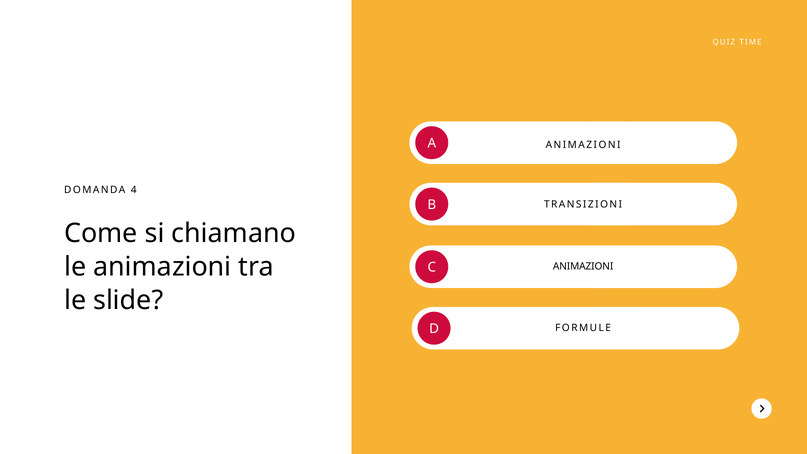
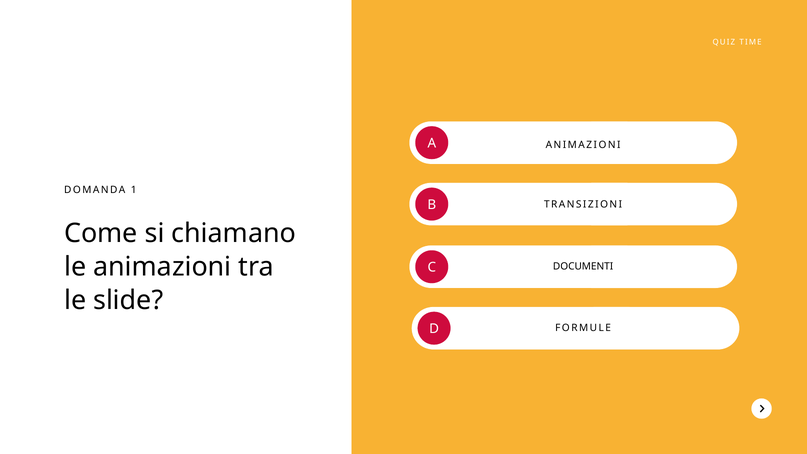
4: 4 -> 1 (134, 190)
ANIMAZIONI: ANIMAZIONI -> DOCUMENTI (583, 267)
